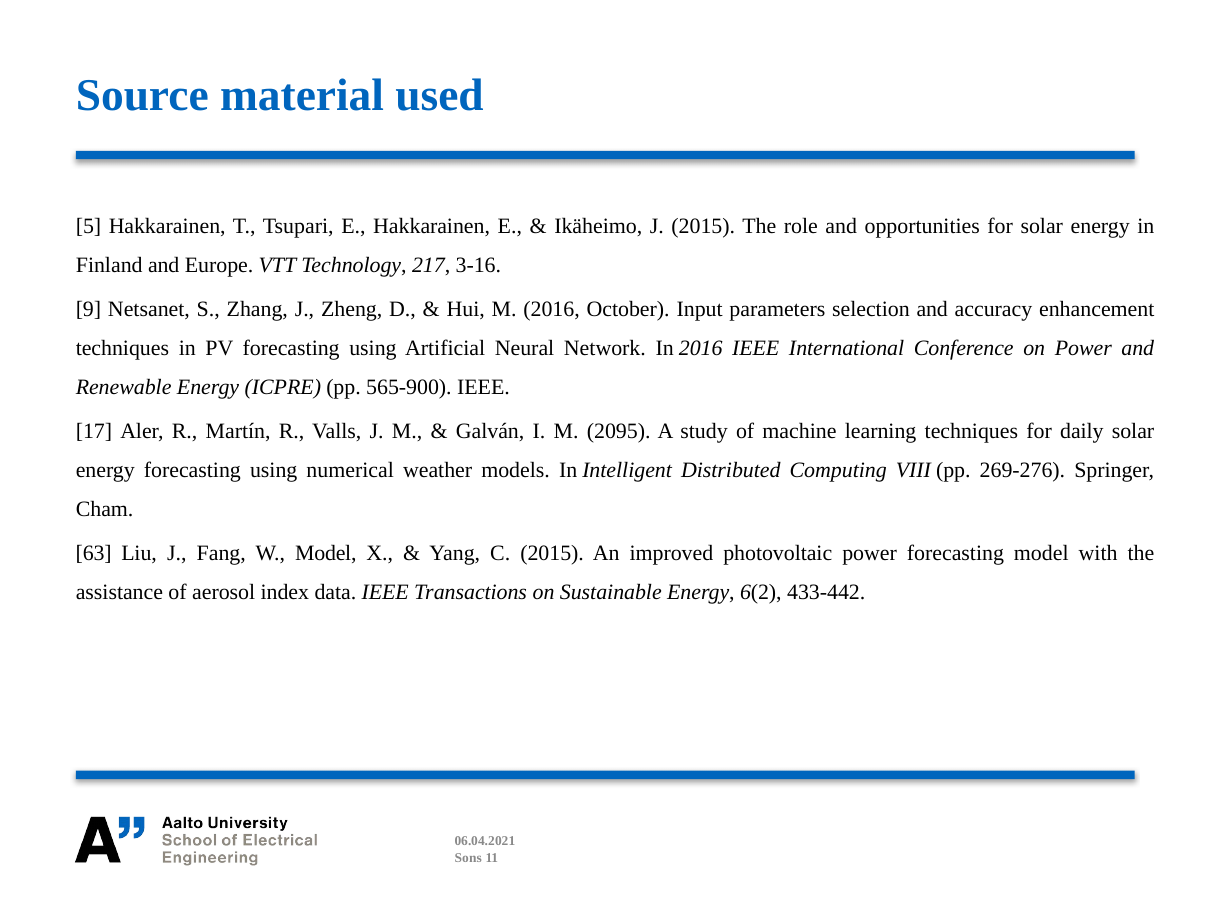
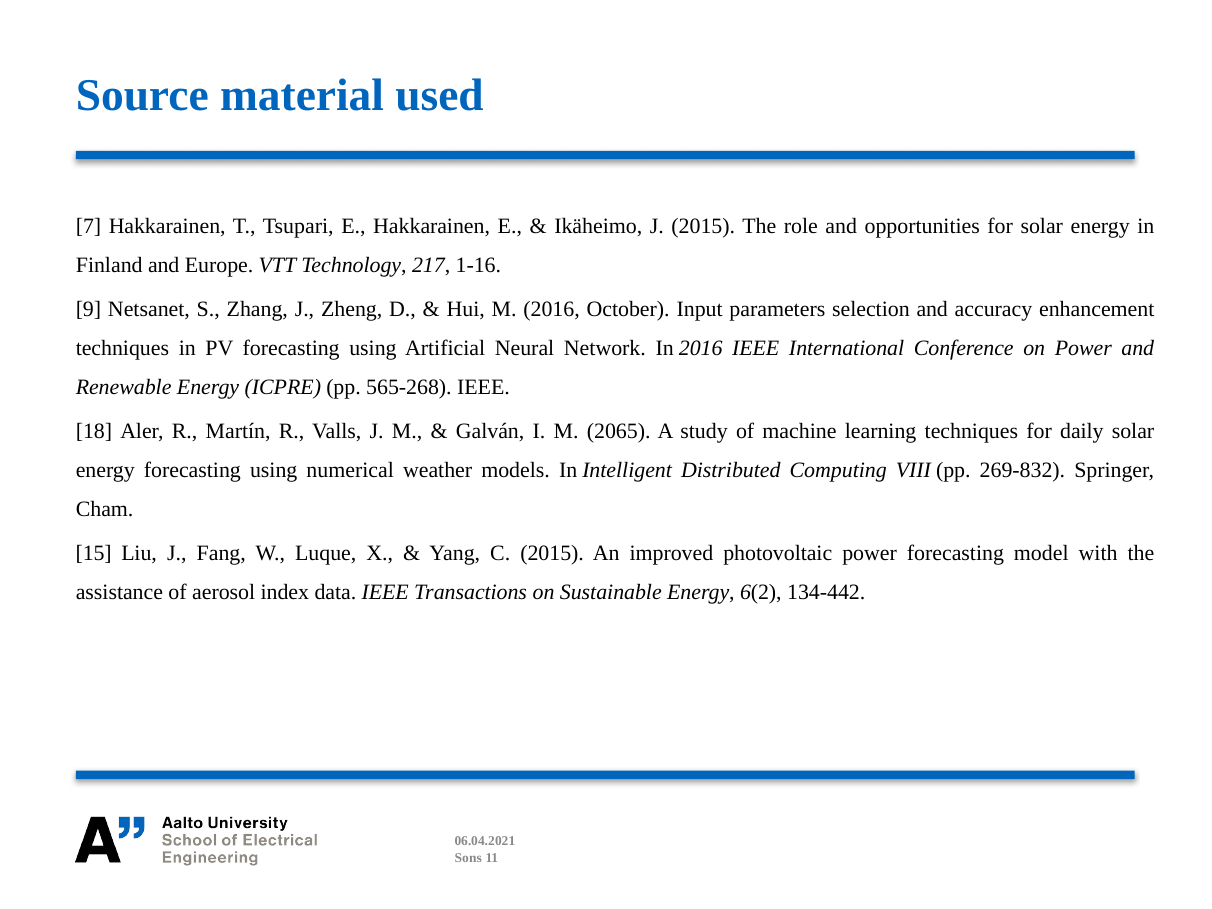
5: 5 -> 7 (89, 226)
3-16: 3-16 -> 1-16 (478, 265)
565-900: 565-900 -> 565-268 (409, 387)
17: 17 -> 18 (94, 431)
2095: 2095 -> 2065 (619, 431)
269-276: 269-276 -> 269-832 (1022, 470)
63: 63 -> 15 (94, 553)
W Model: Model -> Luque (326, 553)
433-442: 433-442 -> 134-442 (826, 592)
